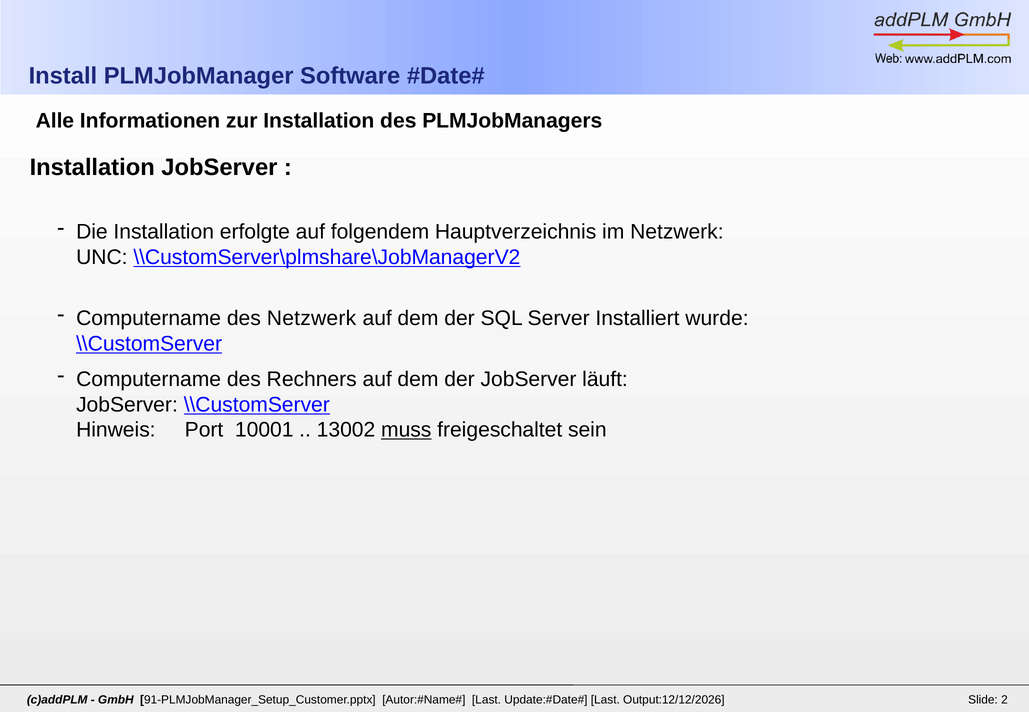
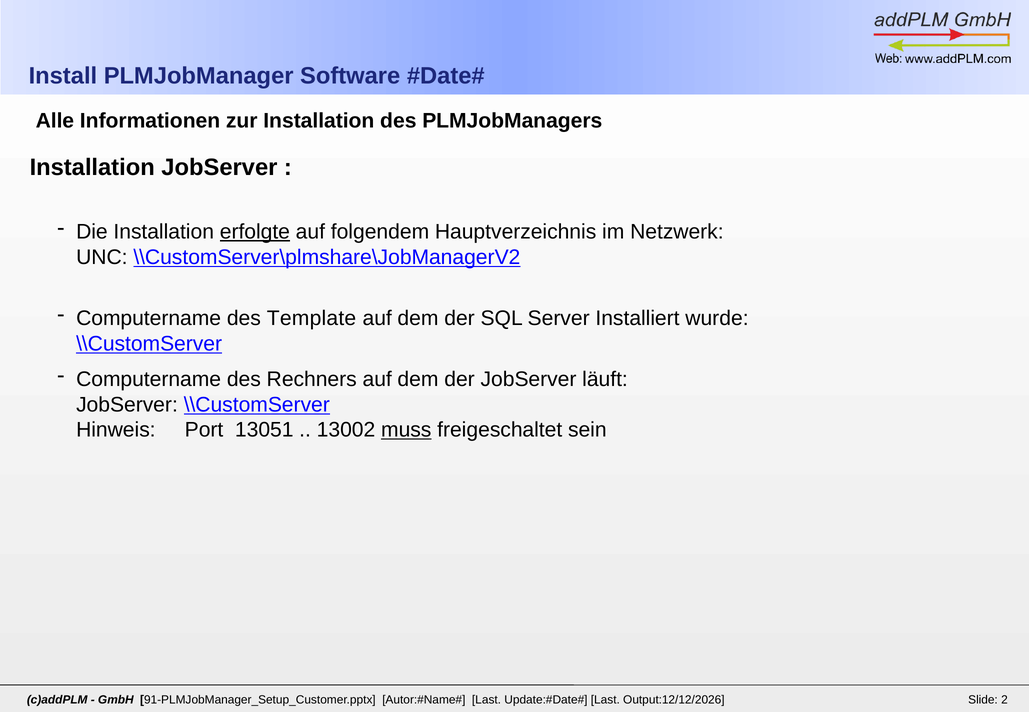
erfolgte underline: none -> present (255, 232)
des Netzwerk: Netzwerk -> Template (312, 318)
10001: 10001 -> 13051 (264, 430)
